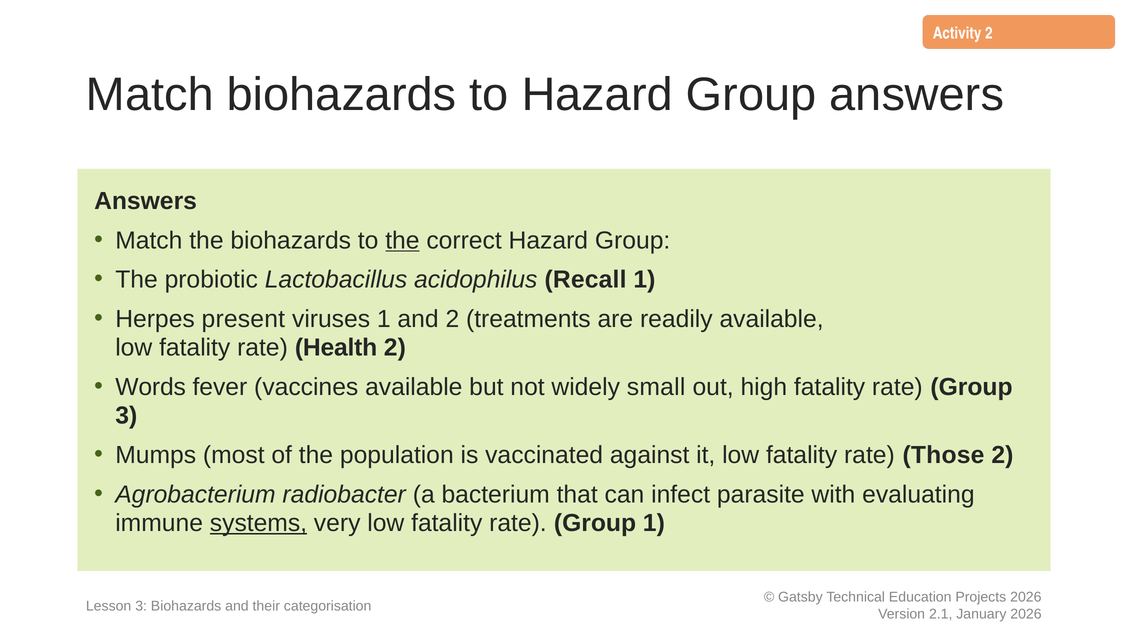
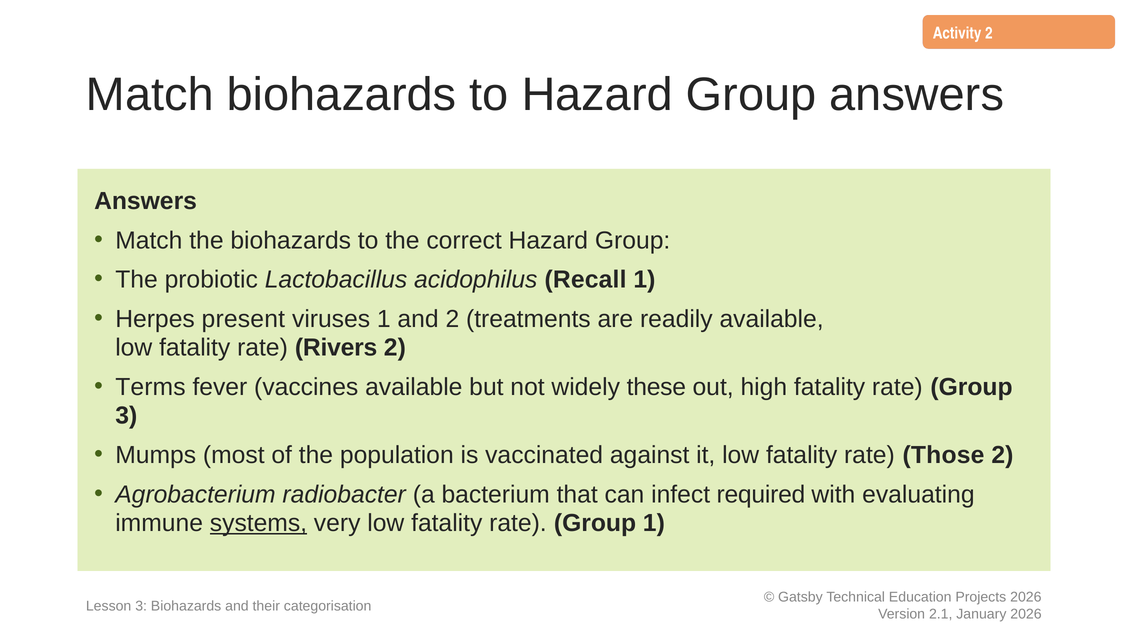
the underline: present -> none (402, 241)
Health: Health -> Rivers (336, 348)
Words: Words -> Terms (150, 387)
small: small -> these (656, 387)
parasite: parasite -> required (761, 495)
